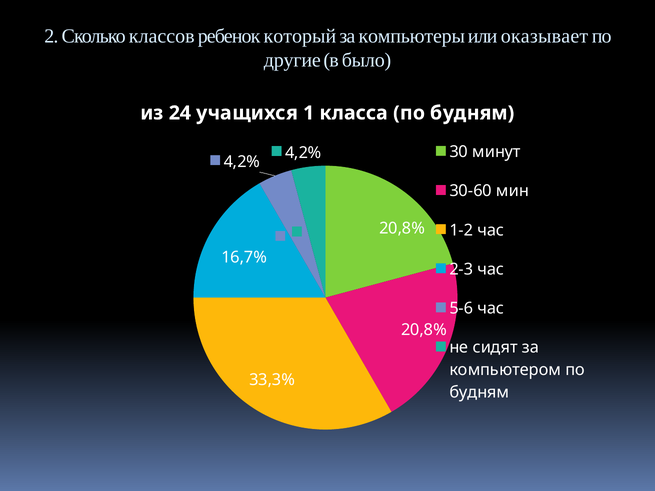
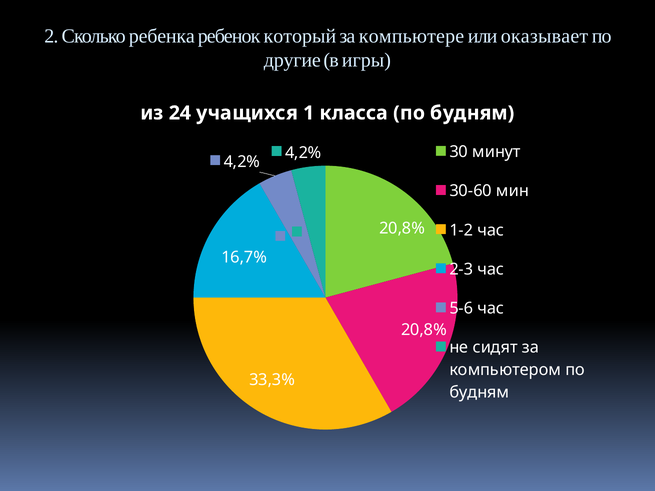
классов: классов -> ребенка (162, 36)
компьютеры: компьютеры -> компьютере (412, 36)
было: было -> игры (366, 60)
